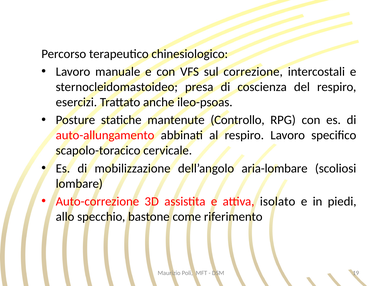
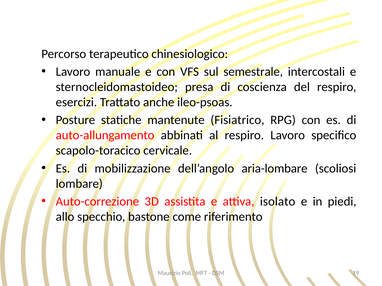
correzione: correzione -> semestrale (253, 72)
Controllo: Controllo -> Fisiatrico (237, 120)
